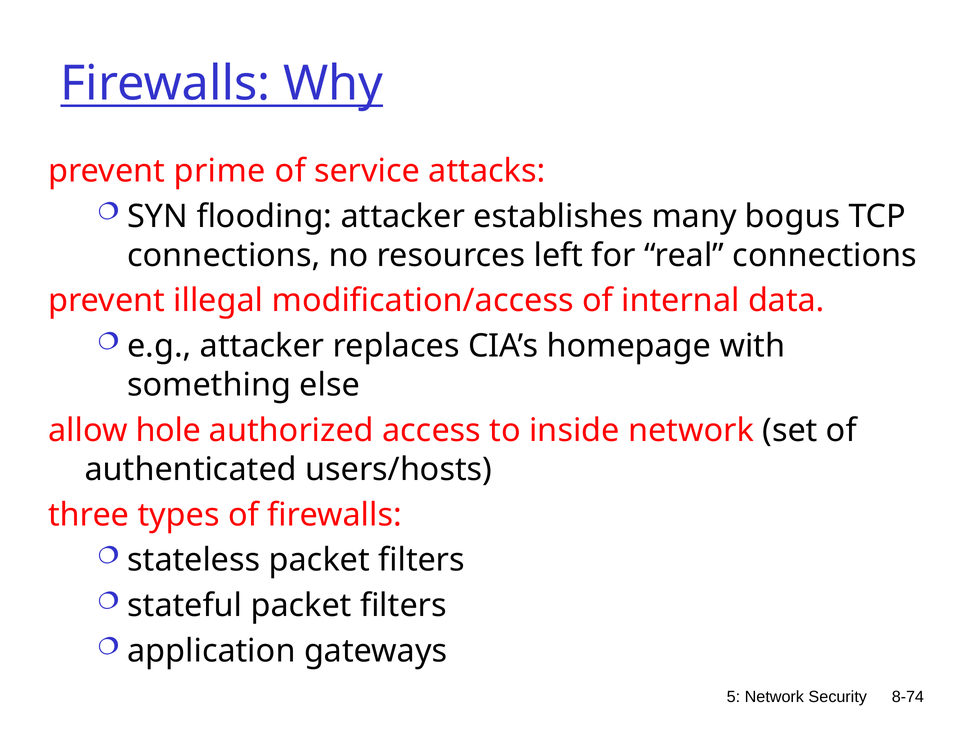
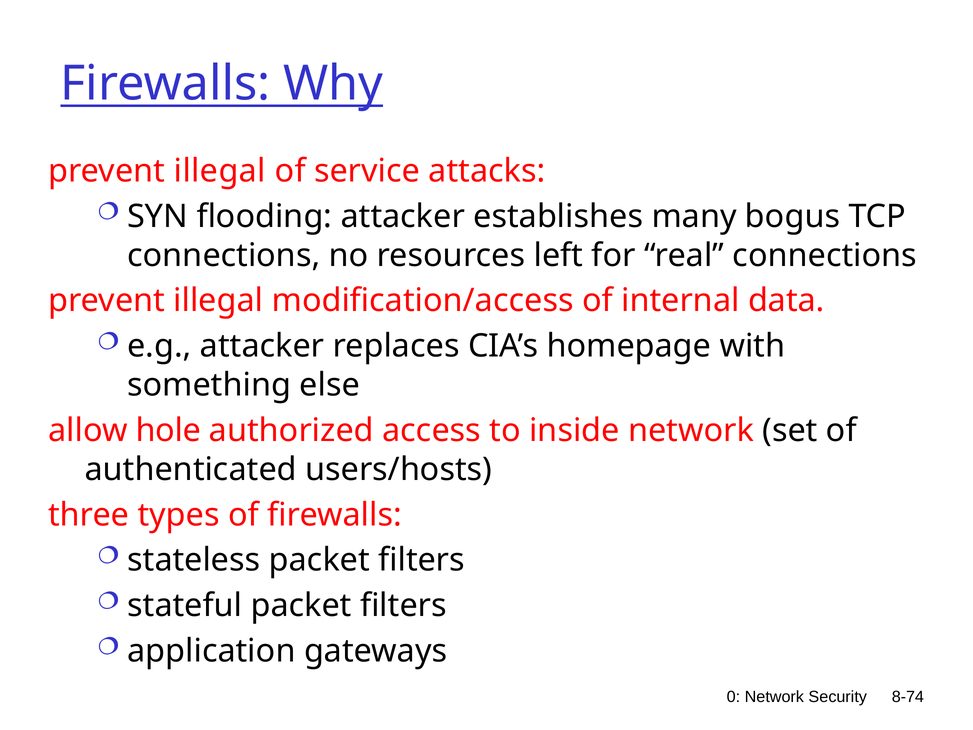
prime: prime -> illegal (220, 171)
5: 5 -> 0 (733, 697)
